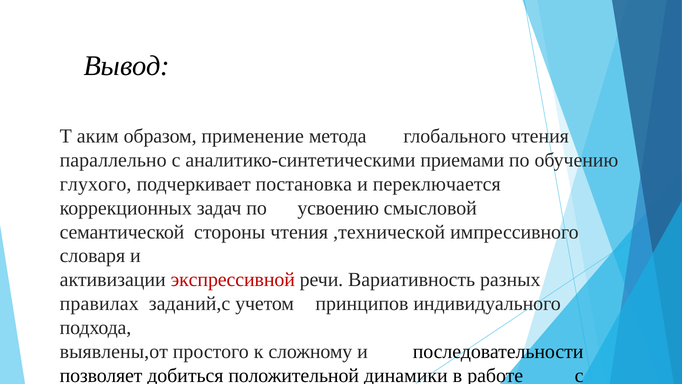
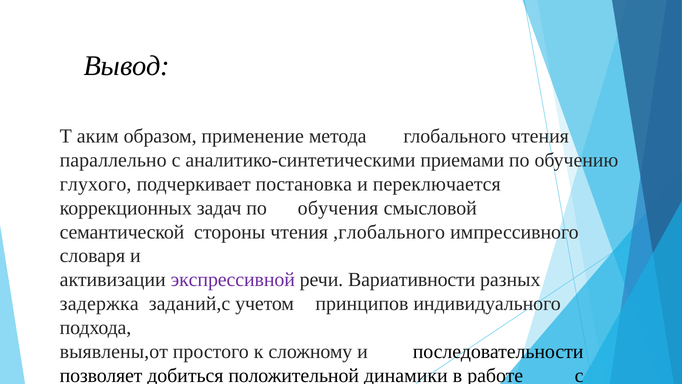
усвоению: усвоению -> обучения (338, 208)
,технической: ,технической -> ,глобального (389, 232)
экспрессивной colour: red -> purple (233, 279)
Вариативность: Вариативность -> Вариативности (412, 279)
правилах: правилах -> задержка (99, 303)
